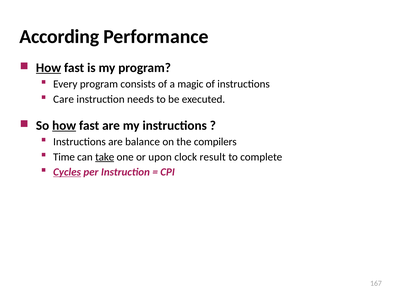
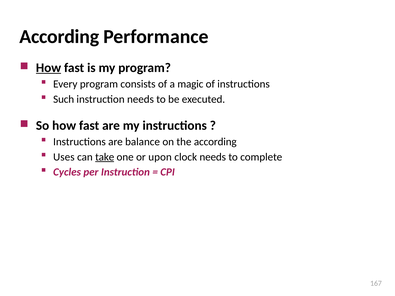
Care: Care -> Such (64, 99)
how underline: present -> none (64, 126)
the compilers: compilers -> according (215, 142)
Time: Time -> Uses (64, 157)
clock result: result -> needs (213, 157)
Cycles underline: present -> none (67, 172)
